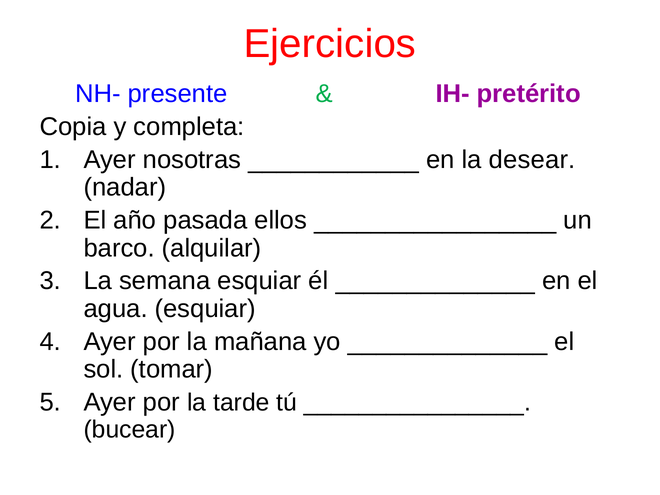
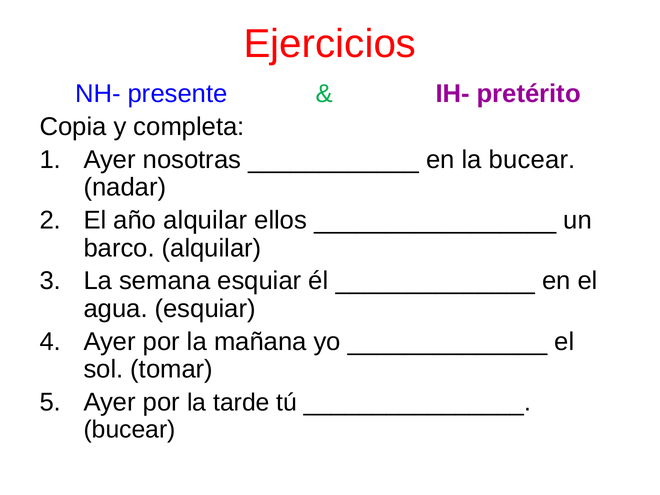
la desear: desear -> bucear (532, 160)
año pasada: pasada -> alquilar (205, 220)
